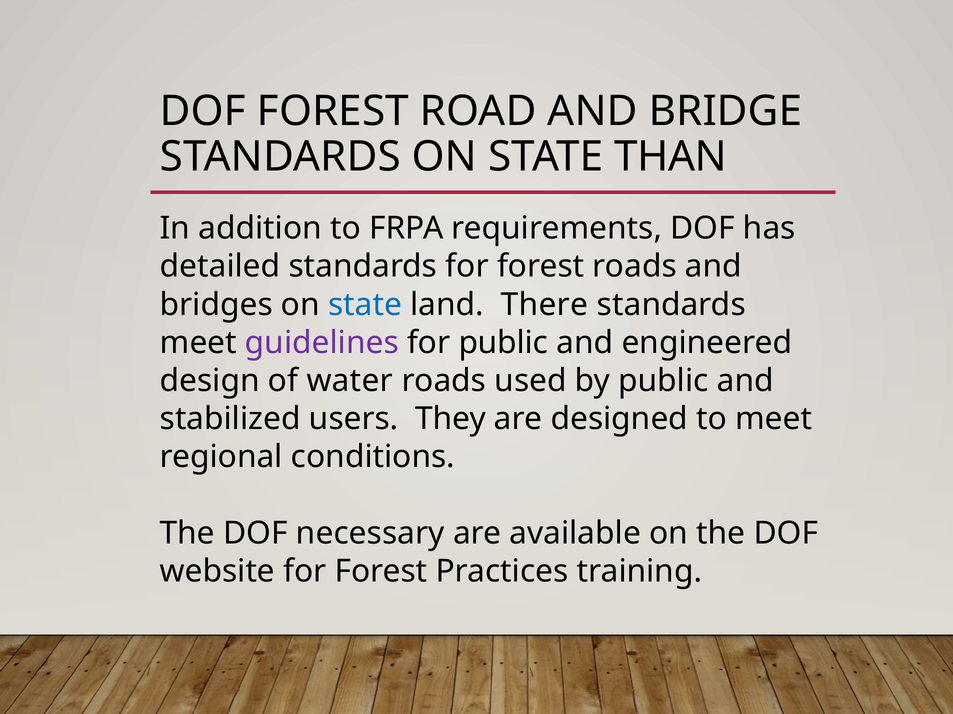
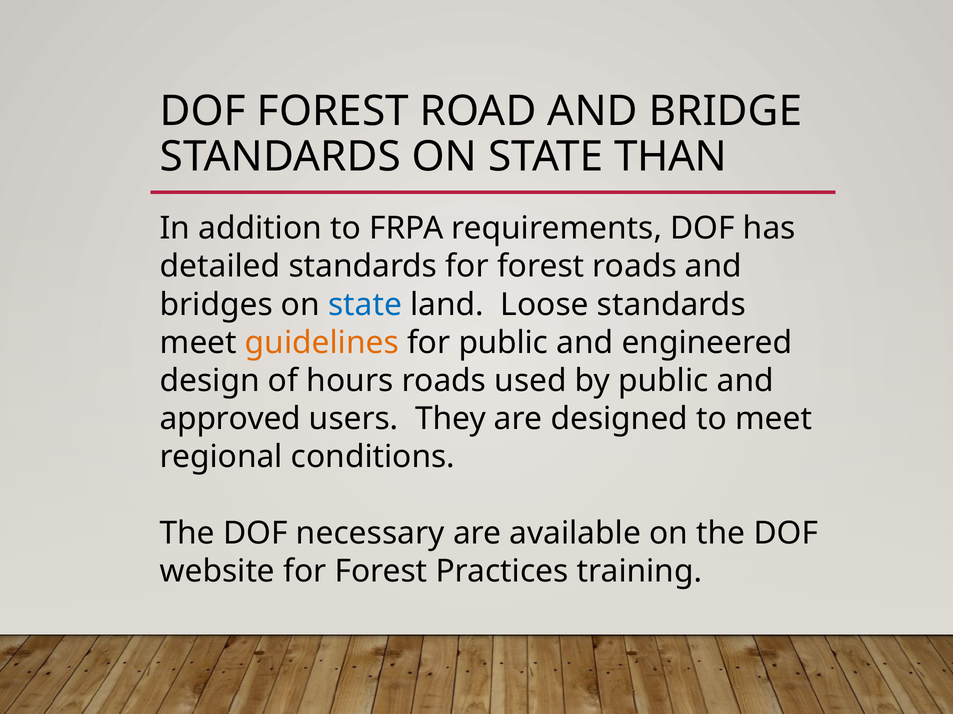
There: There -> Loose (545, 305)
guidelines colour: purple -> orange (322, 343)
water: water -> hours (350, 381)
stabilized: stabilized -> approved (230, 419)
